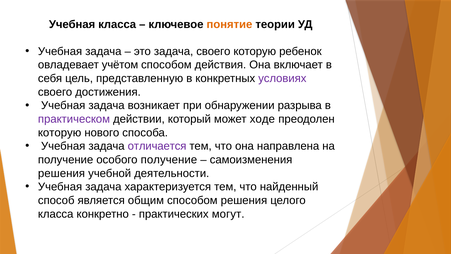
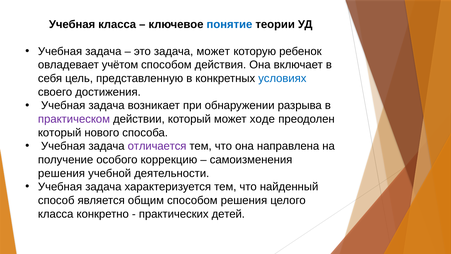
понятие colour: orange -> blue (229, 24)
задача своего: своего -> может (213, 51)
условиях colour: purple -> blue (282, 78)
которую: которую -> который (60, 132)
особого получение: получение -> коррекцию (169, 160)
могут: могут -> детей (228, 214)
